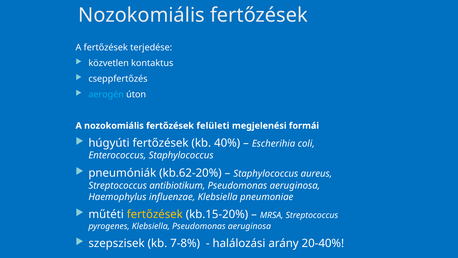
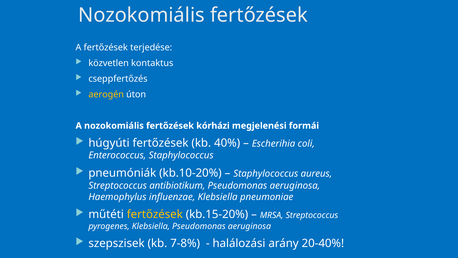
aerogén colour: light blue -> yellow (106, 94)
felületi: felületi -> kórházi (213, 126)
kb.62-20%: kb.62-20% -> kb.10-20% (190, 173)
